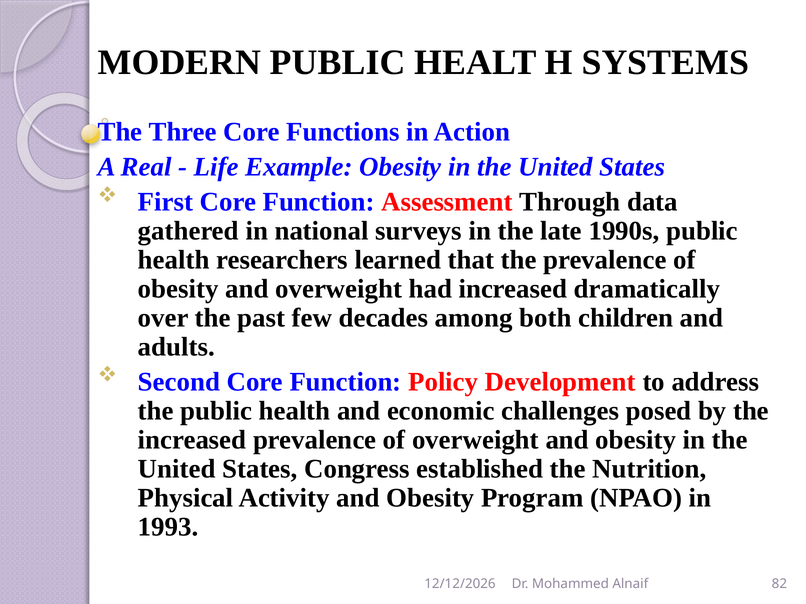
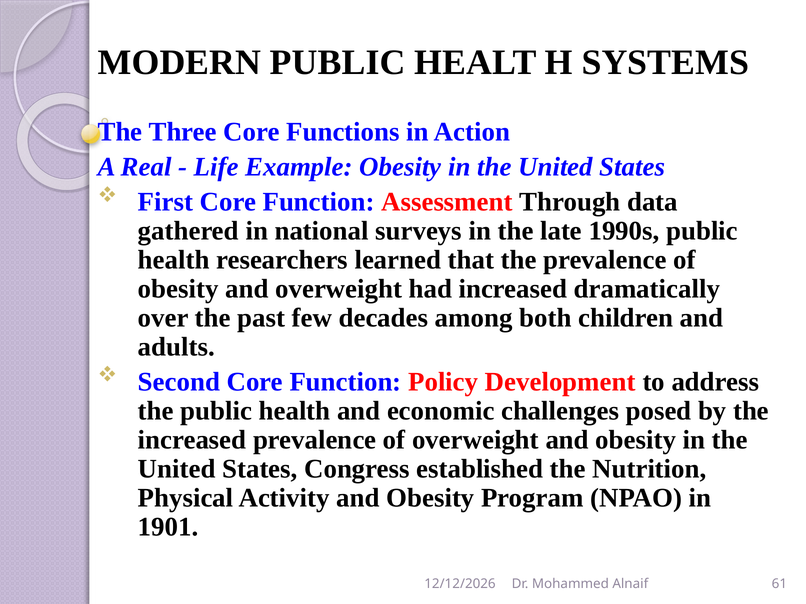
1993: 1993 -> 1901 (168, 527)
82: 82 -> 61 (779, 584)
